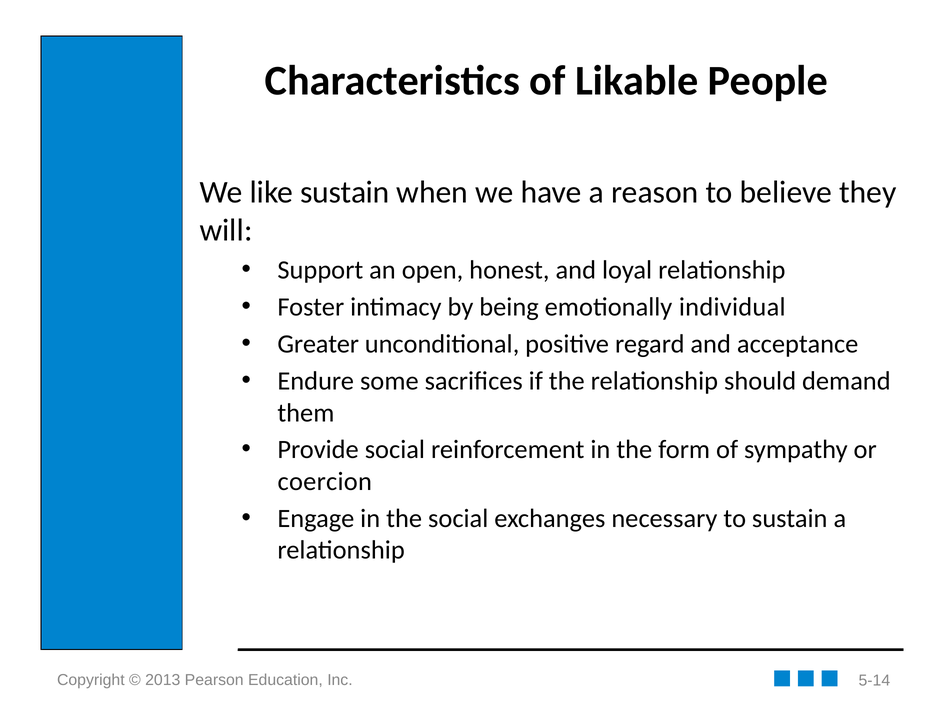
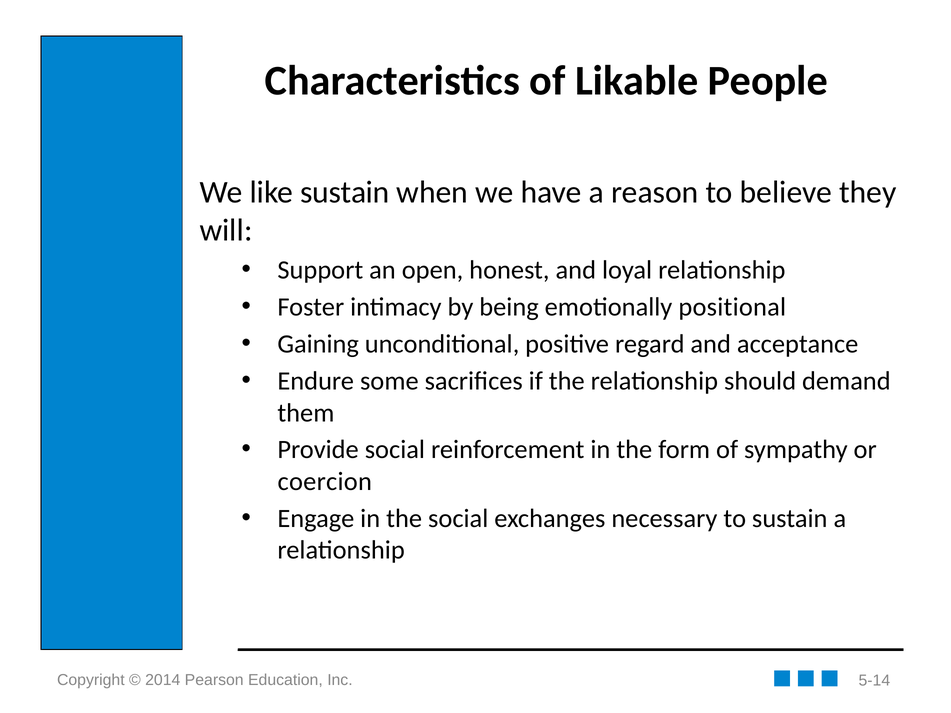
individual: individual -> positional (732, 307)
Greater: Greater -> Gaining (318, 344)
2013: 2013 -> 2014 (163, 680)
